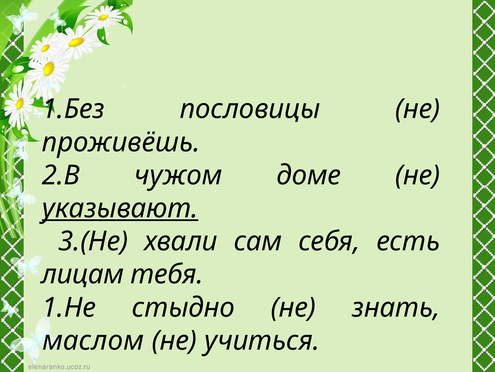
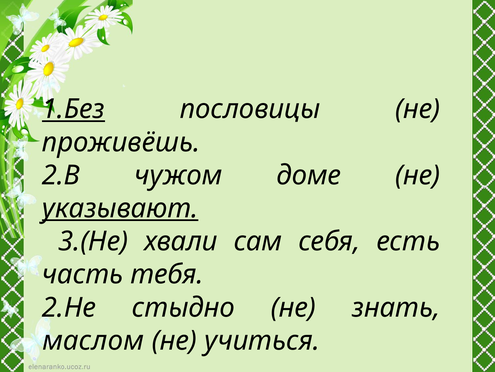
1.Без underline: none -> present (73, 109)
лицам: лицам -> часть (83, 274)
1.Не: 1.Не -> 2.Не (69, 307)
